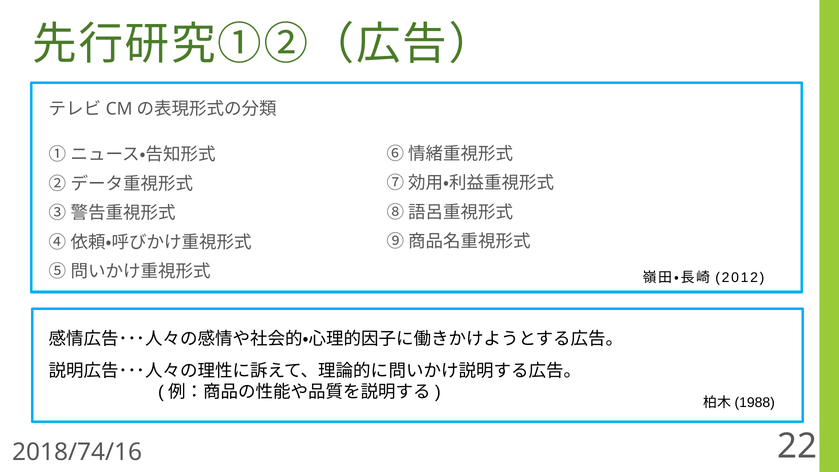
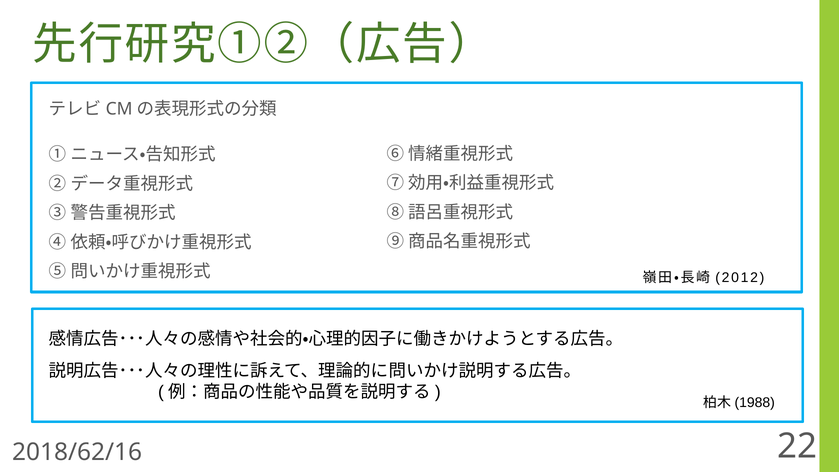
2018/74/16: 2018/74/16 -> 2018/62/16 (77, 452)
